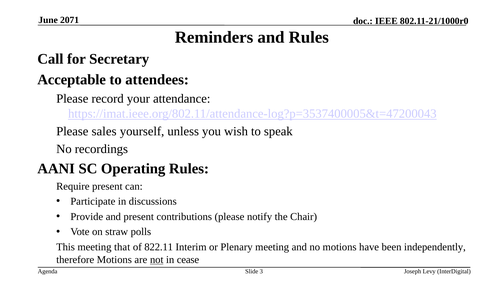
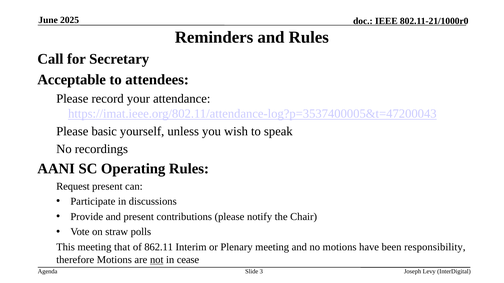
2071: 2071 -> 2025 (70, 20)
sales: sales -> basic (104, 132)
Require: Require -> Request (73, 187)
822.11: 822.11 -> 862.11 (159, 247)
independently: independently -> responsibility (435, 247)
